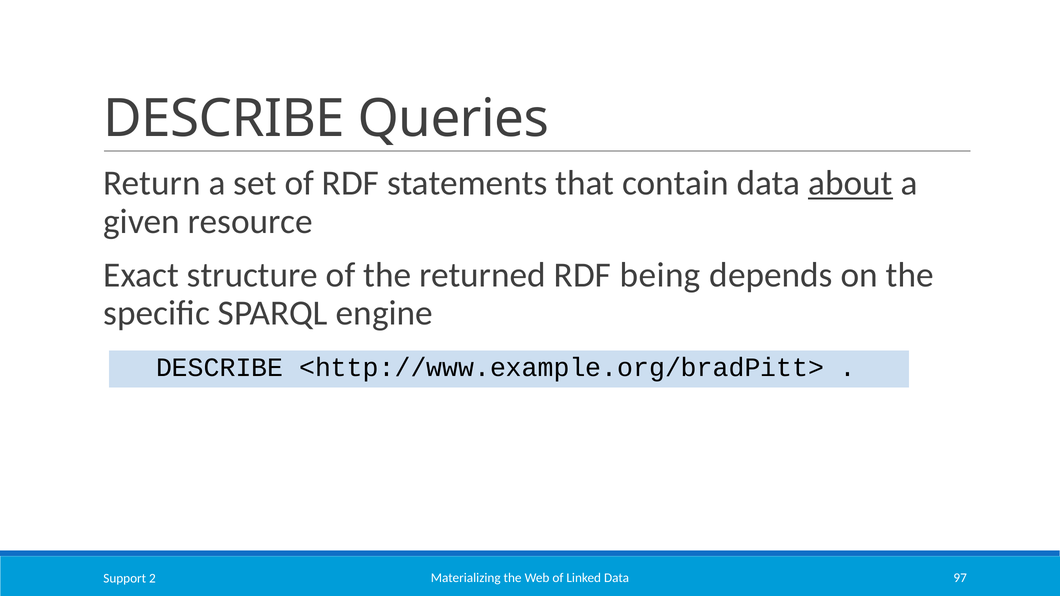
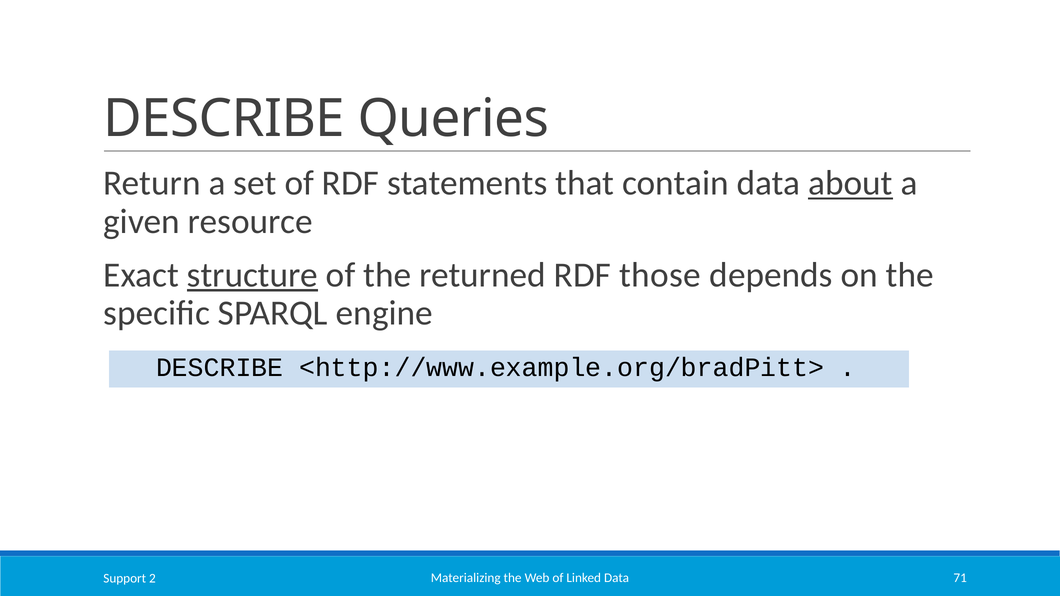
structure underline: none -> present (252, 275)
being: being -> those (660, 275)
97: 97 -> 71 (960, 578)
